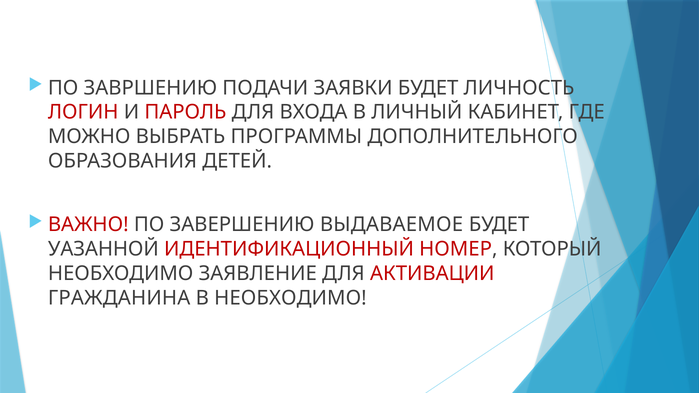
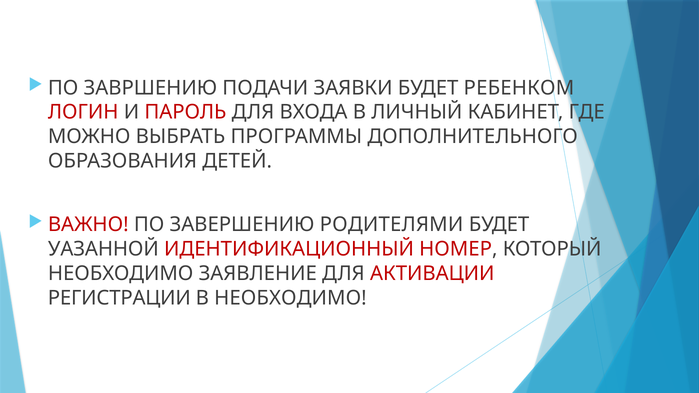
ЛИЧНОСТЬ: ЛИЧНОСТЬ -> РЕБЕНКОМ (519, 88)
ВЫДАВАЕМОЕ: ВЫДАВАЕМОЕ -> РОДИТЕЛЯМИ (392, 225)
ГРАЖДАНИНА: ГРАЖДАНИНА -> РЕГИСТРАЦИИ (119, 298)
